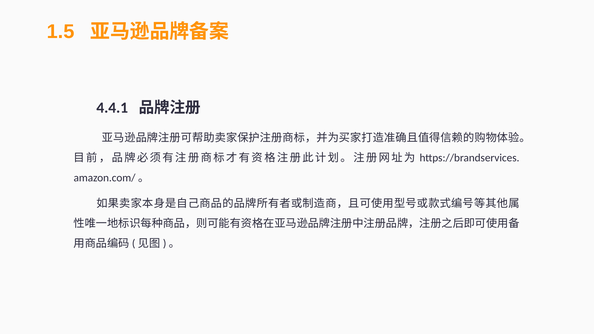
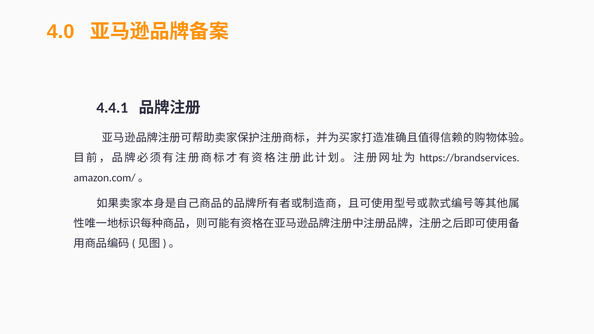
1.5: 1.5 -> 4.0 (61, 32)
